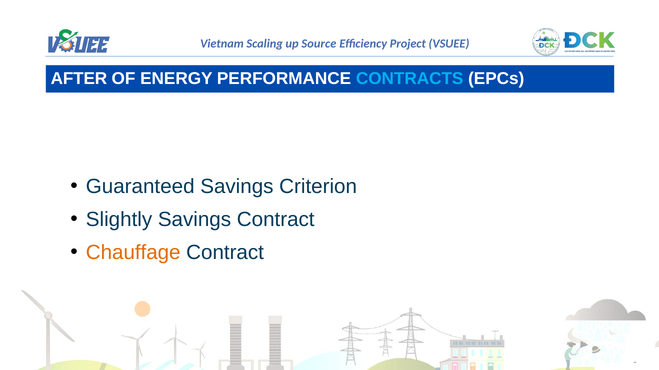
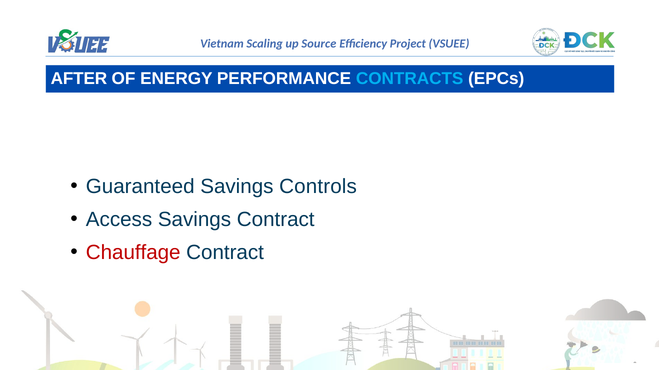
Criterion: Criterion -> Controls (318, 187)
Slightly: Slightly -> Access (119, 220)
Chauffage colour: orange -> red (133, 253)
